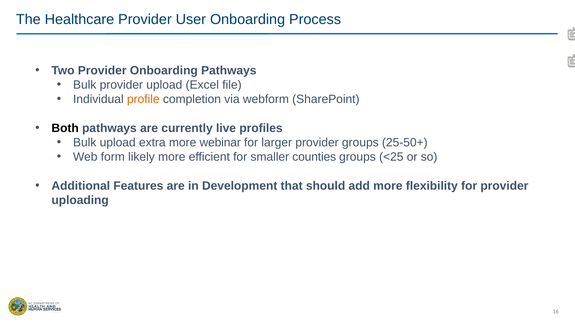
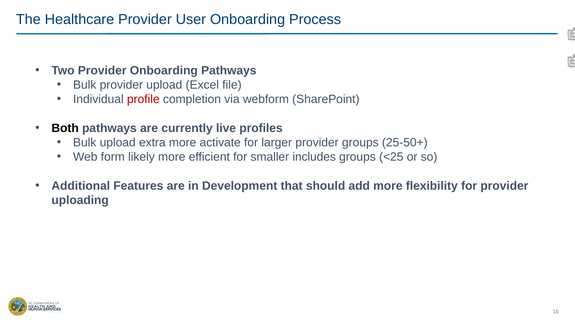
profile colour: orange -> red (143, 99)
webinar: webinar -> activate (220, 142)
counties: counties -> includes (314, 157)
